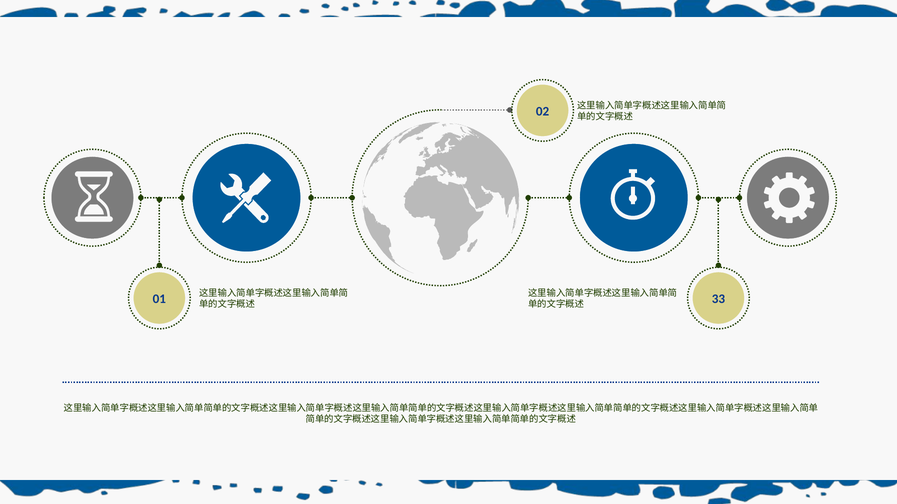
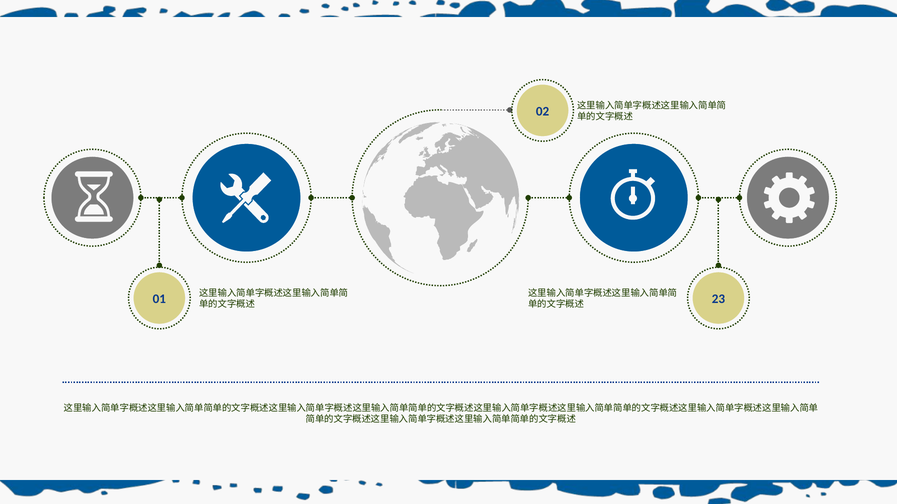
33: 33 -> 23 (718, 299)
